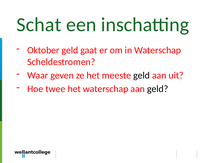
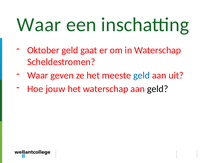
Schat: Schat -> Waar (39, 25)
geld colour: black -> blue (142, 76)
twee: twee -> jouw (55, 89)
